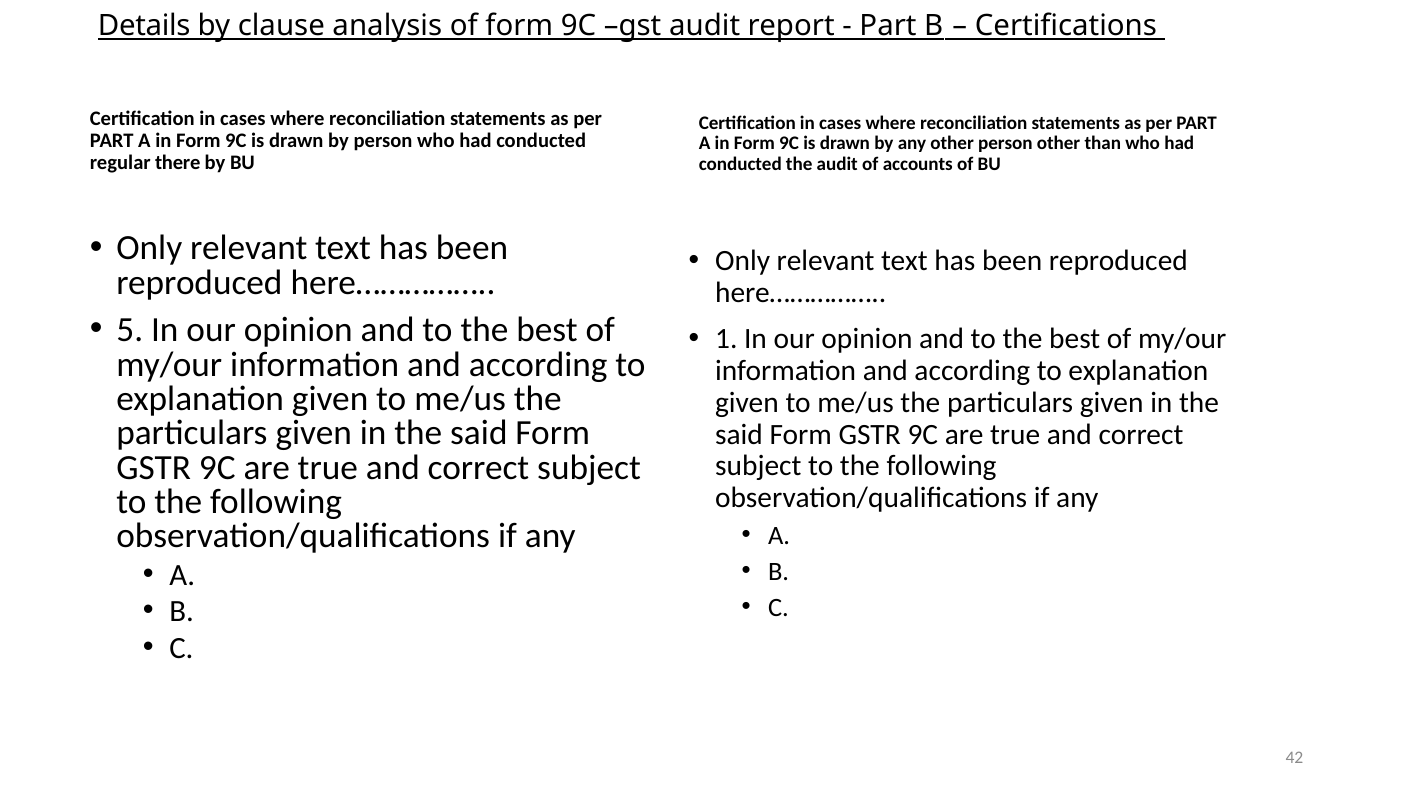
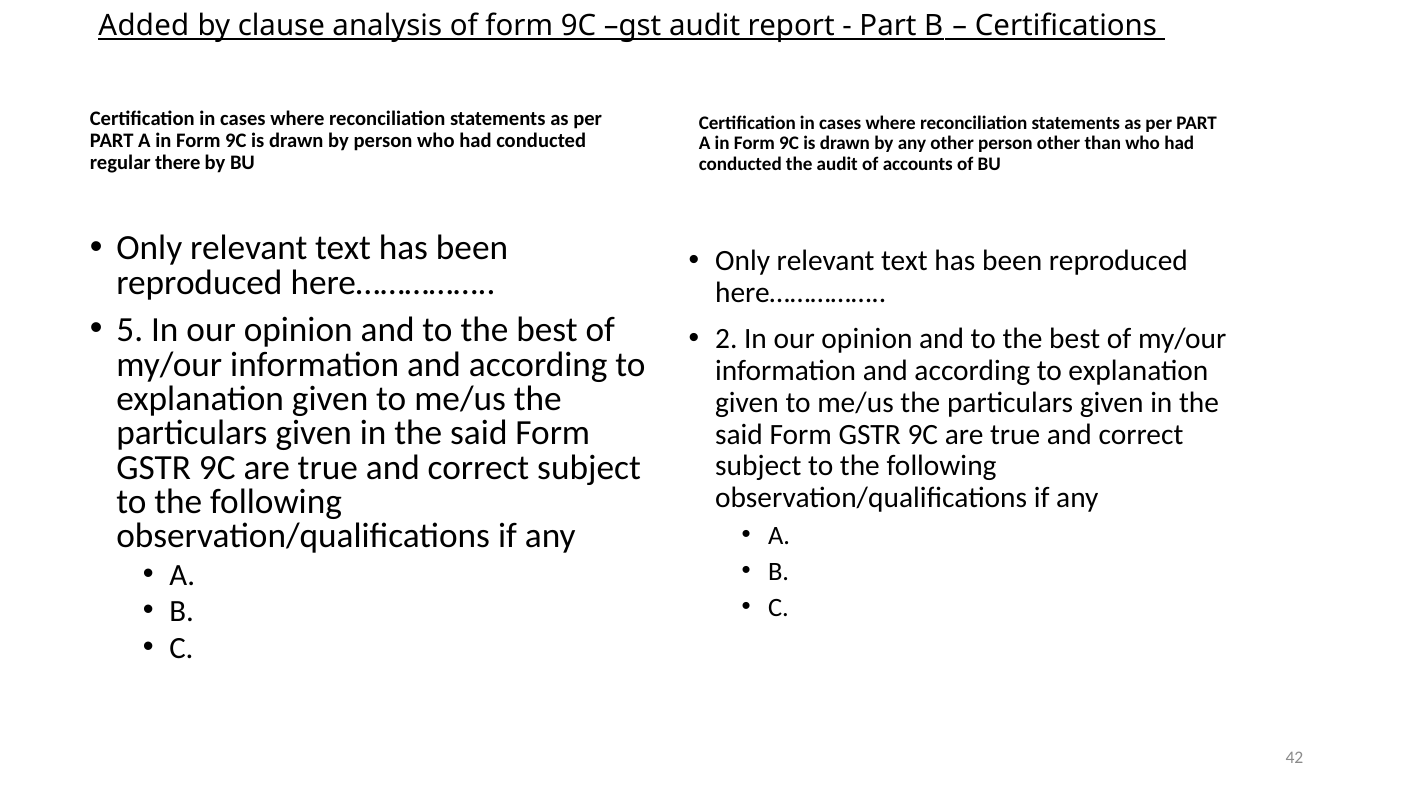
Details: Details -> Added (144, 26)
1: 1 -> 2 (726, 339)
